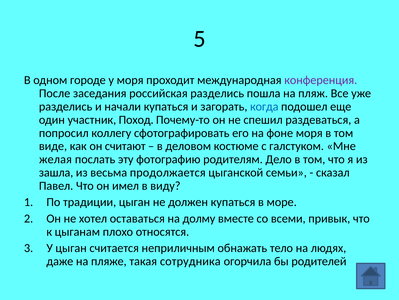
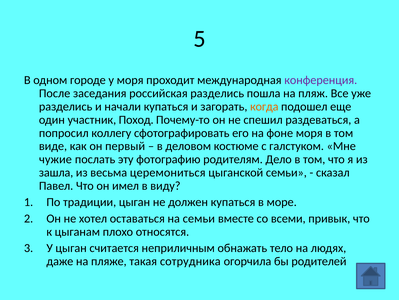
когда colour: blue -> orange (264, 106)
считают: считают -> первый (125, 146)
желая: желая -> чужие (55, 159)
продолжается: продолжается -> церемониться (168, 172)
на долму: долму -> семьи (199, 218)
